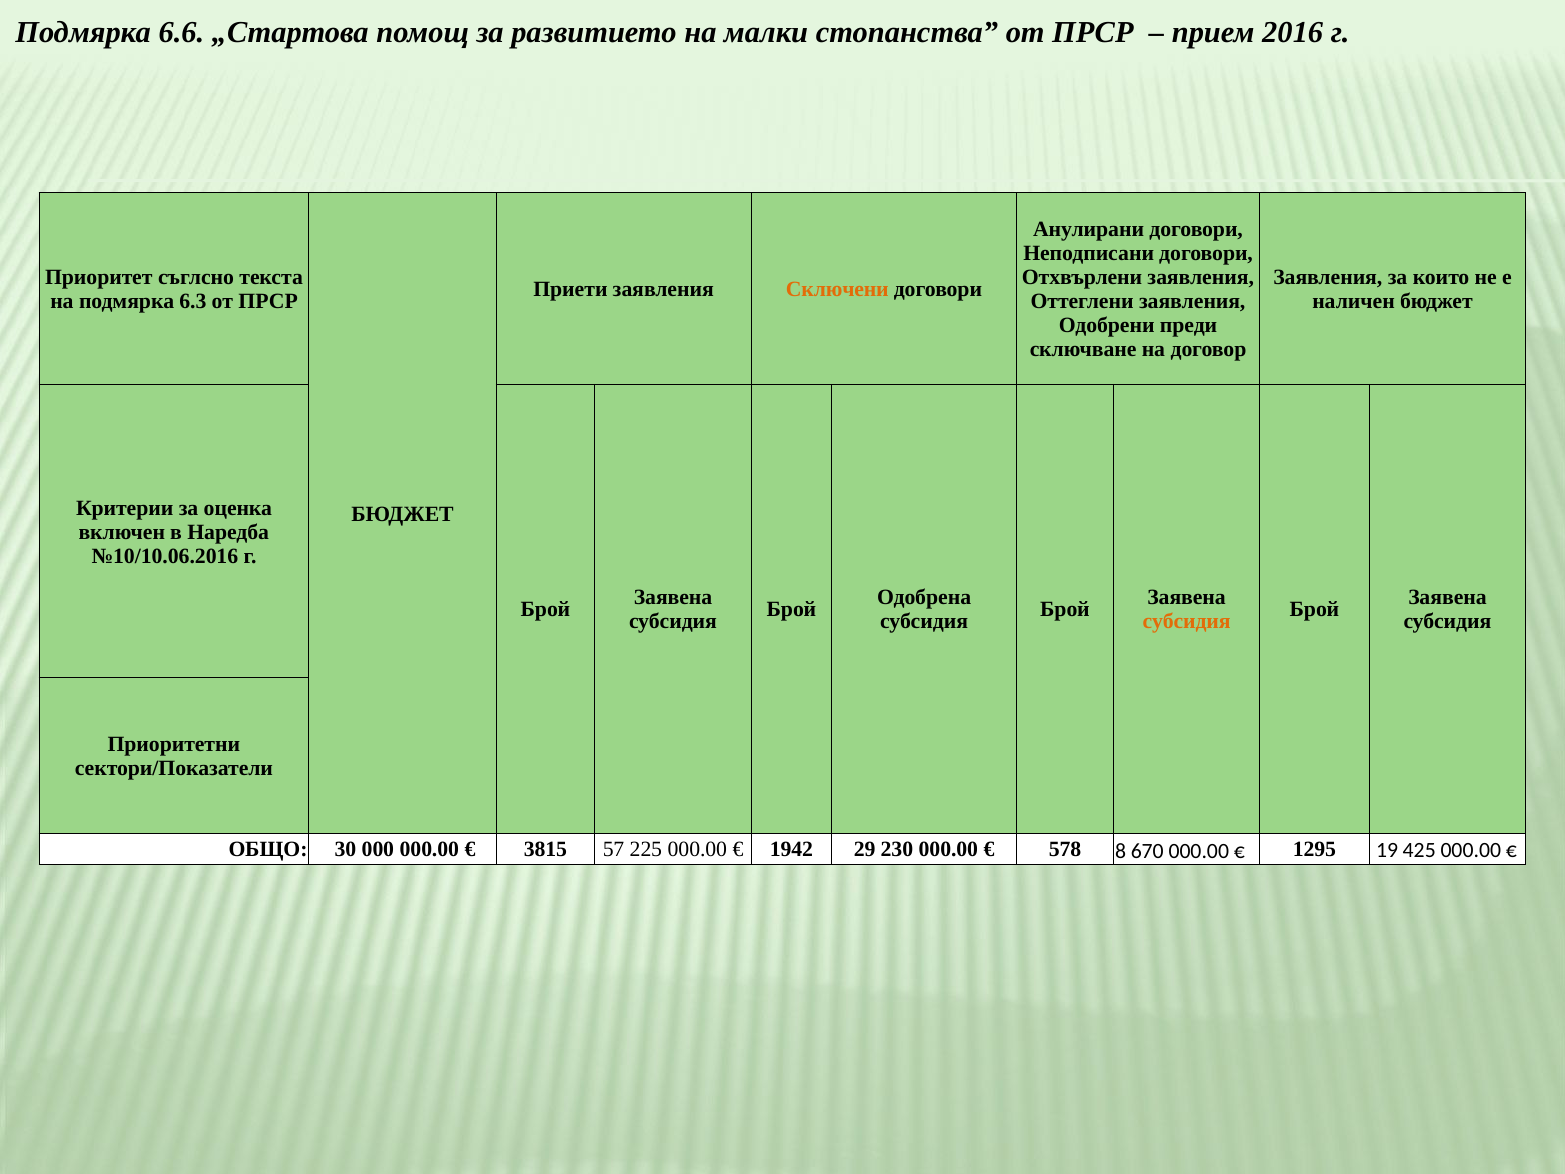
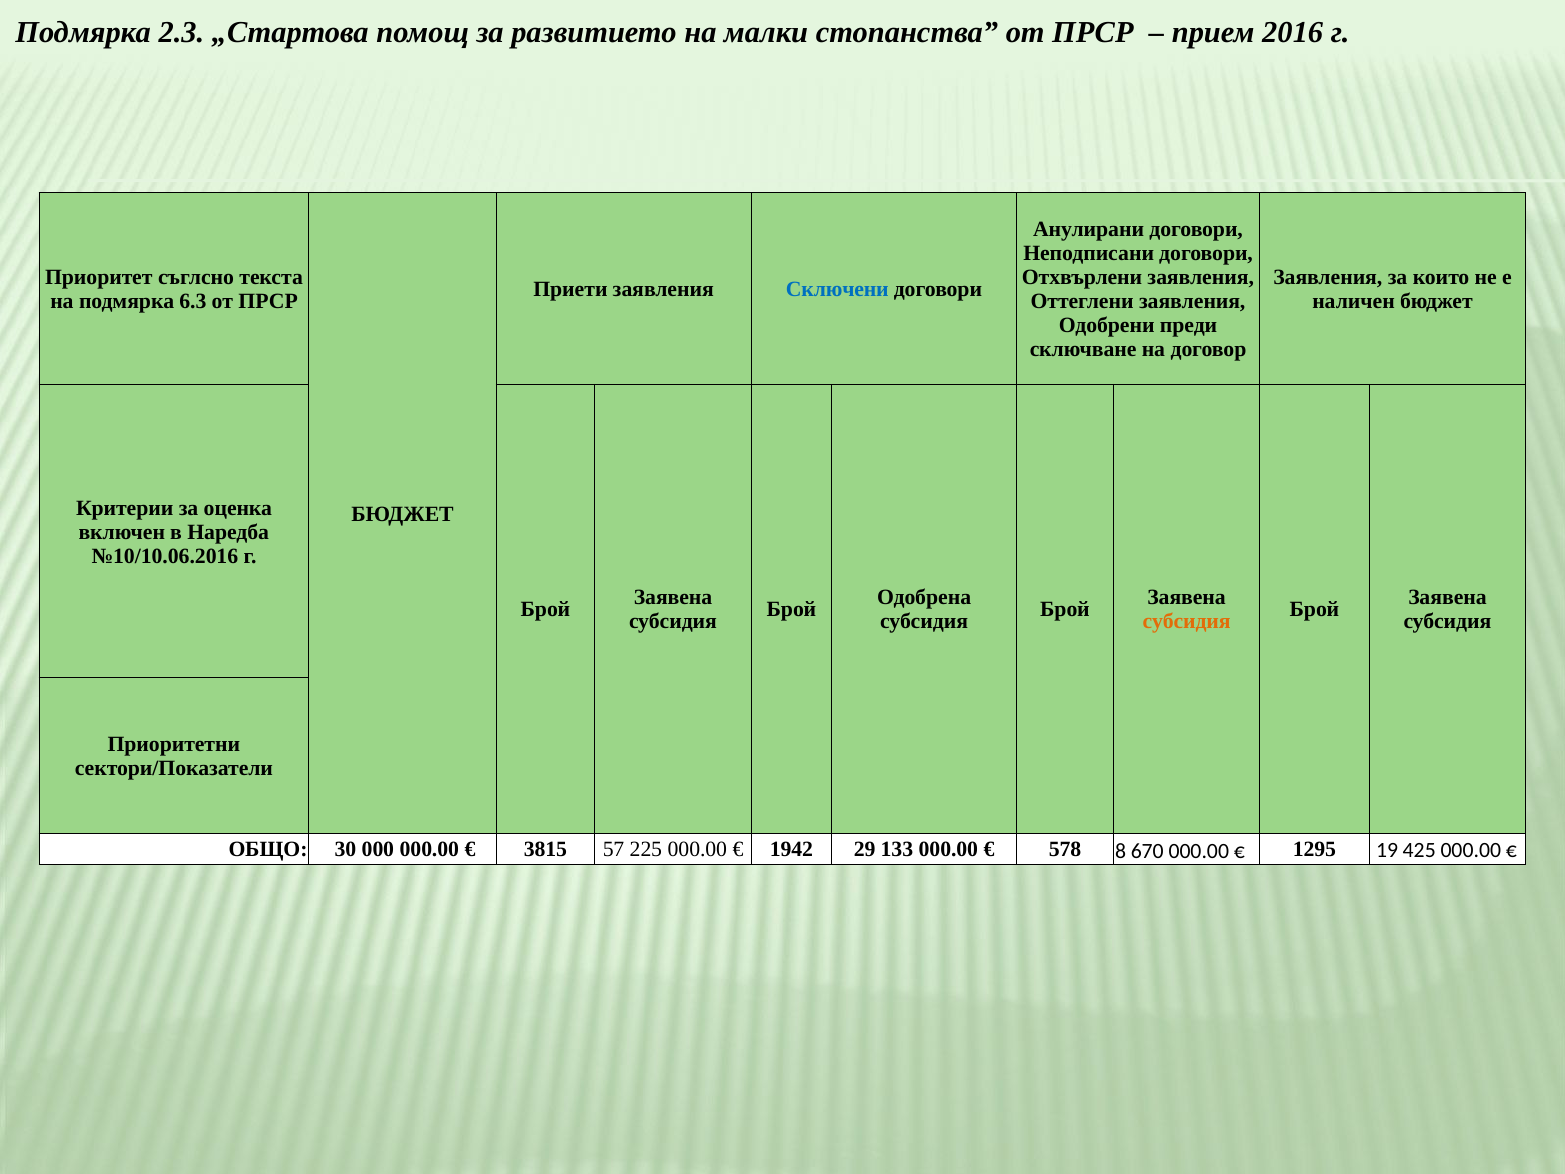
6.6: 6.6 -> 2.3 (181, 32)
Сключени colour: orange -> blue (837, 289)
230: 230 -> 133 (897, 850)
